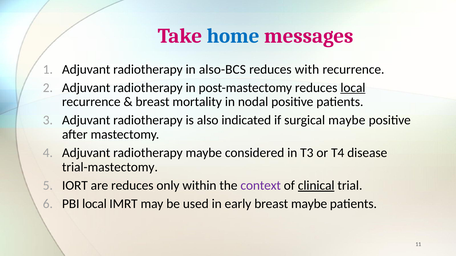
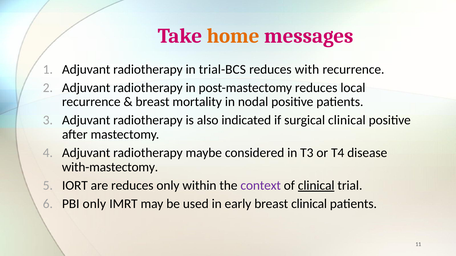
home colour: blue -> orange (233, 36)
also-BCS: also-BCS -> trial-BCS (222, 69)
local underline: present -> none (353, 88)
surgical maybe: maybe -> clinical (347, 120)
trial-mastectomy: trial-mastectomy -> with-mastectomy (110, 167)
PBI local: local -> only (94, 204)
breast maybe: maybe -> clinical (309, 204)
